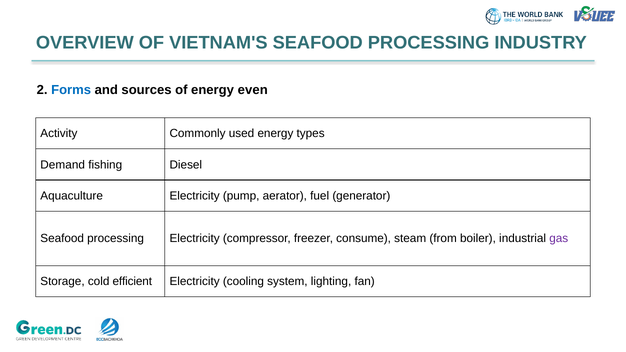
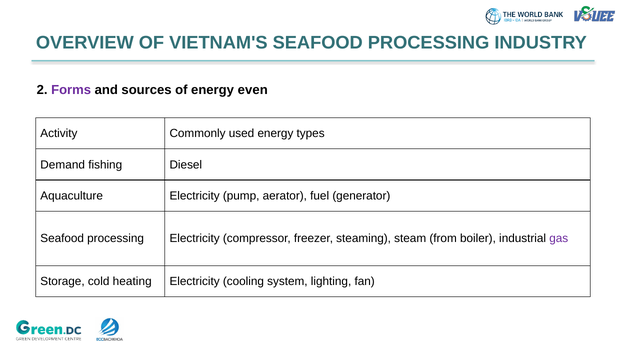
Forms colour: blue -> purple (71, 90)
consume: consume -> steaming (364, 239)
efficient: efficient -> heating (132, 282)
